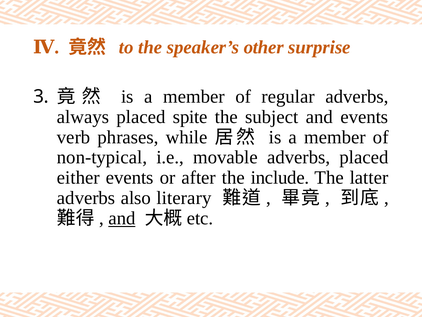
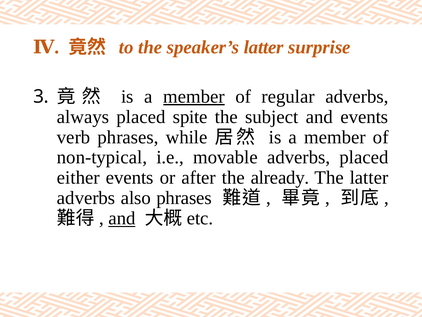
speaker’s other: other -> latter (264, 47)
member underline: none -> present (194, 96)
include: include -> already (280, 177)
also literary: literary -> phrases (184, 198)
